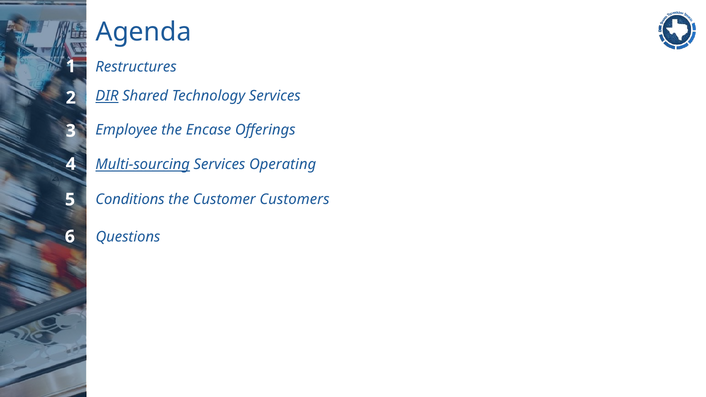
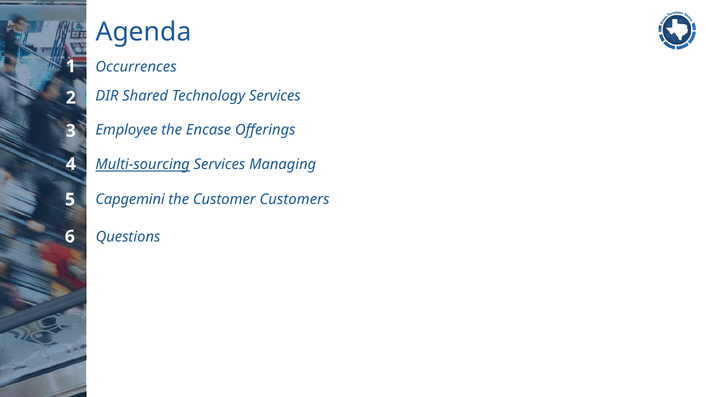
Restructures: Restructures -> Occurrences (136, 67)
DIR underline: present -> none (107, 96)
Operating: Operating -> Managing (283, 165)
Conditions: Conditions -> Capgemini (130, 199)
